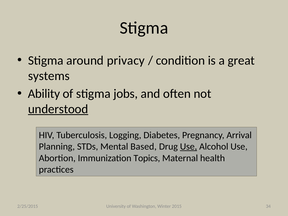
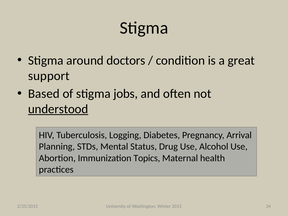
privacy: privacy -> doctors (126, 60)
systems: systems -> support (49, 76)
Ability: Ability -> Based (44, 94)
Based: Based -> Status (144, 147)
Use underline: present -> none (189, 147)
